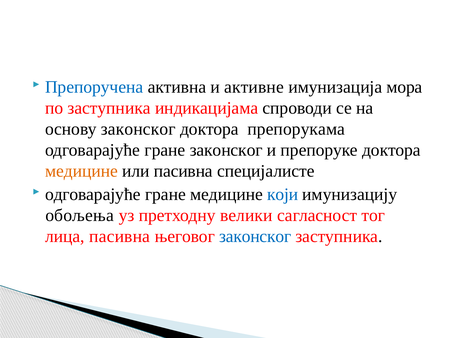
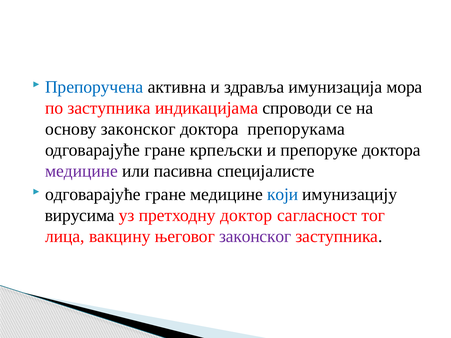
активне: активне -> здравља (254, 87)
гране законског: законског -> крпељски (226, 150)
медицине colour: orange -> purple (81, 171)
обољења: обољења -> вирусима (80, 216)
велики: велики -> доктор (246, 216)
лица пасивна: пасивна -> вакцину (120, 237)
законског colour: blue -> purple (255, 237)
